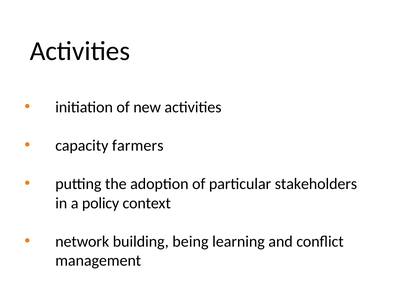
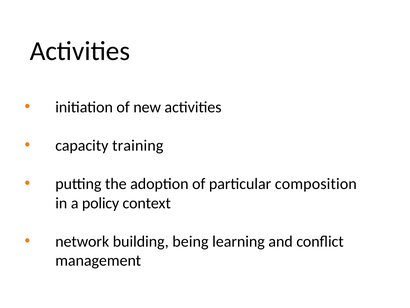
farmers: farmers -> training (138, 145)
stakeholders: stakeholders -> composition (316, 184)
